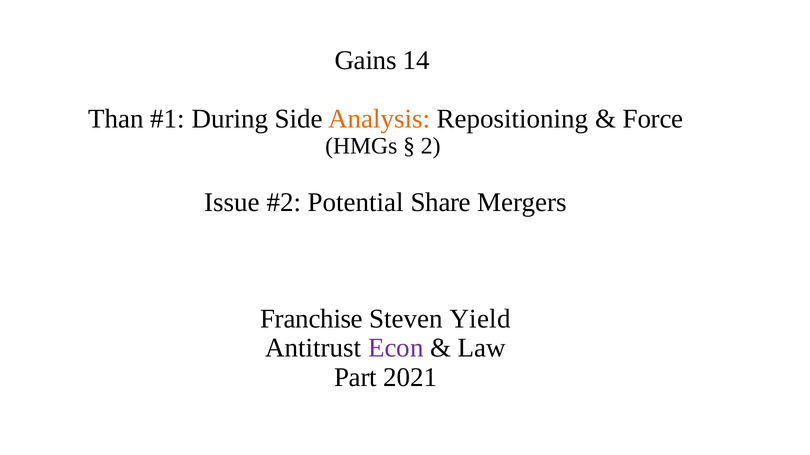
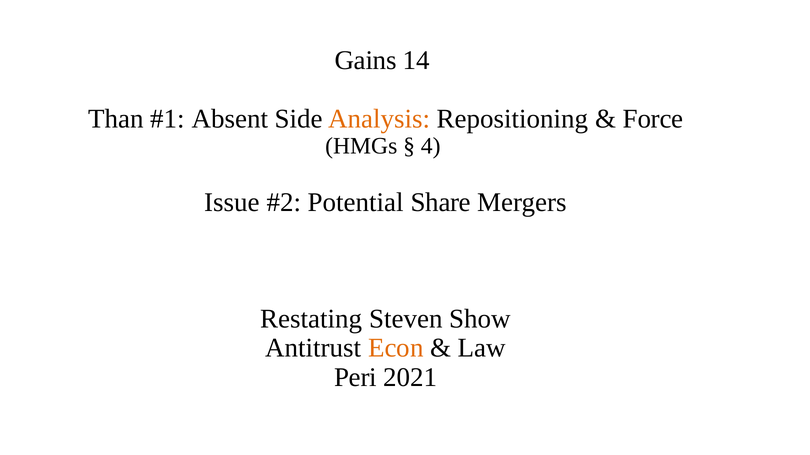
During: During -> Absent (230, 119)
2: 2 -> 4 (431, 146)
Franchise: Franchise -> Restating (311, 319)
Yield: Yield -> Show (480, 319)
Econ colour: purple -> orange (396, 349)
Part: Part -> Peri (356, 378)
